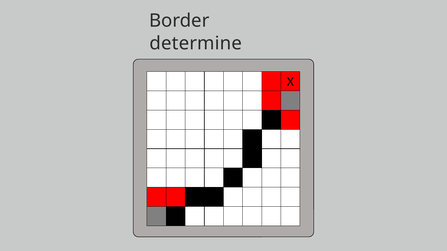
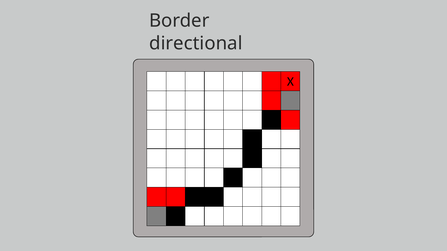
determine: determine -> directional (196, 43)
